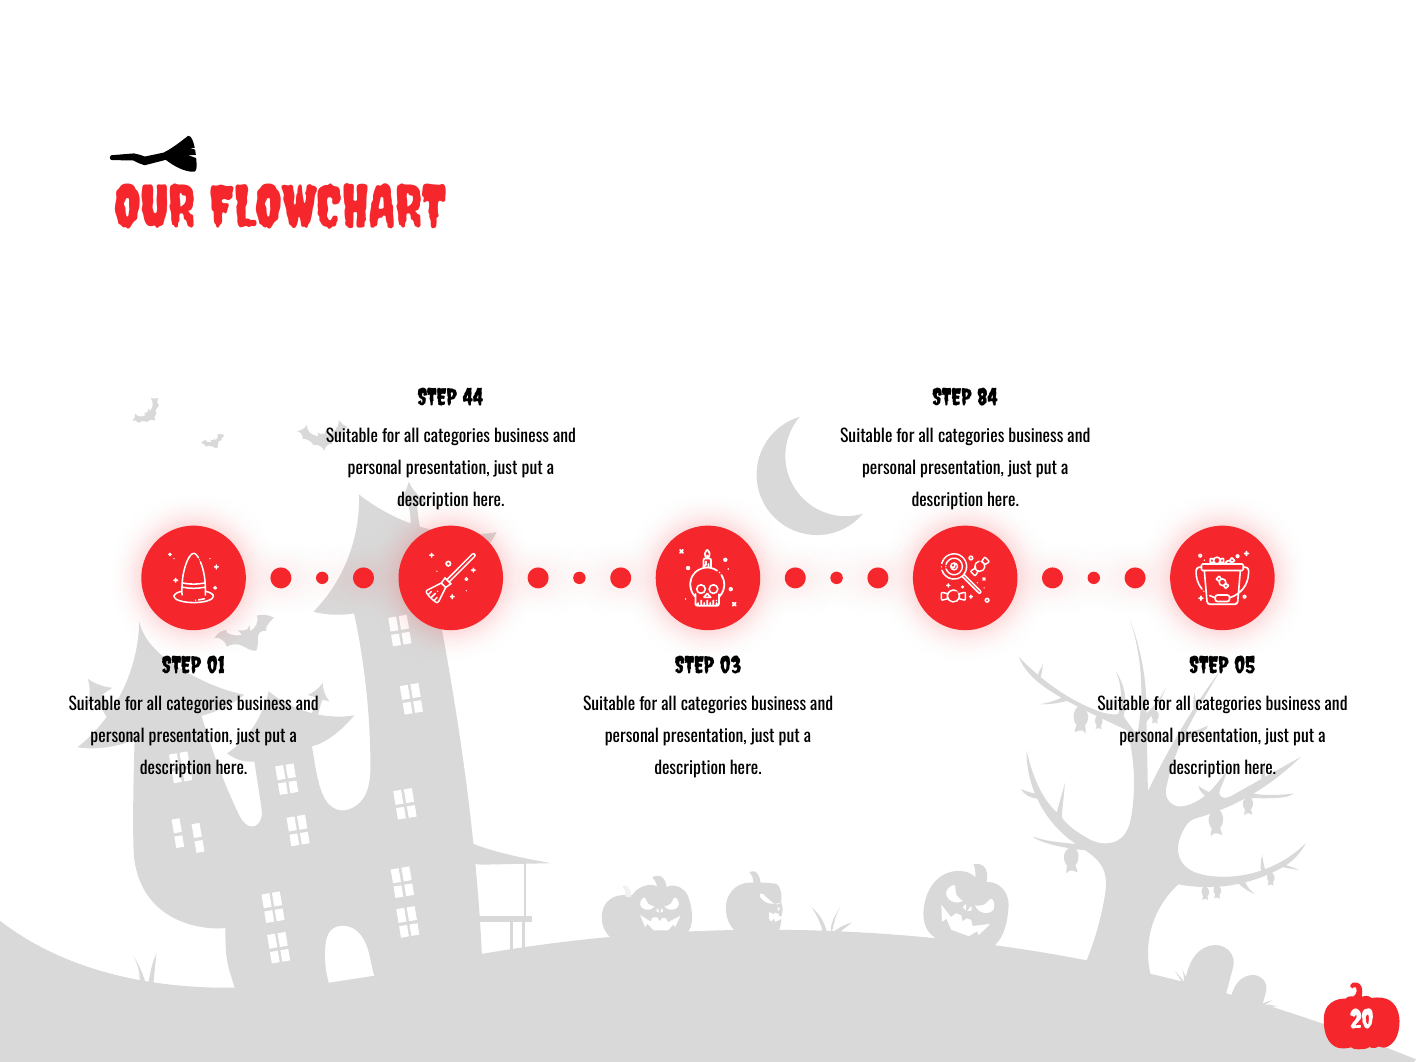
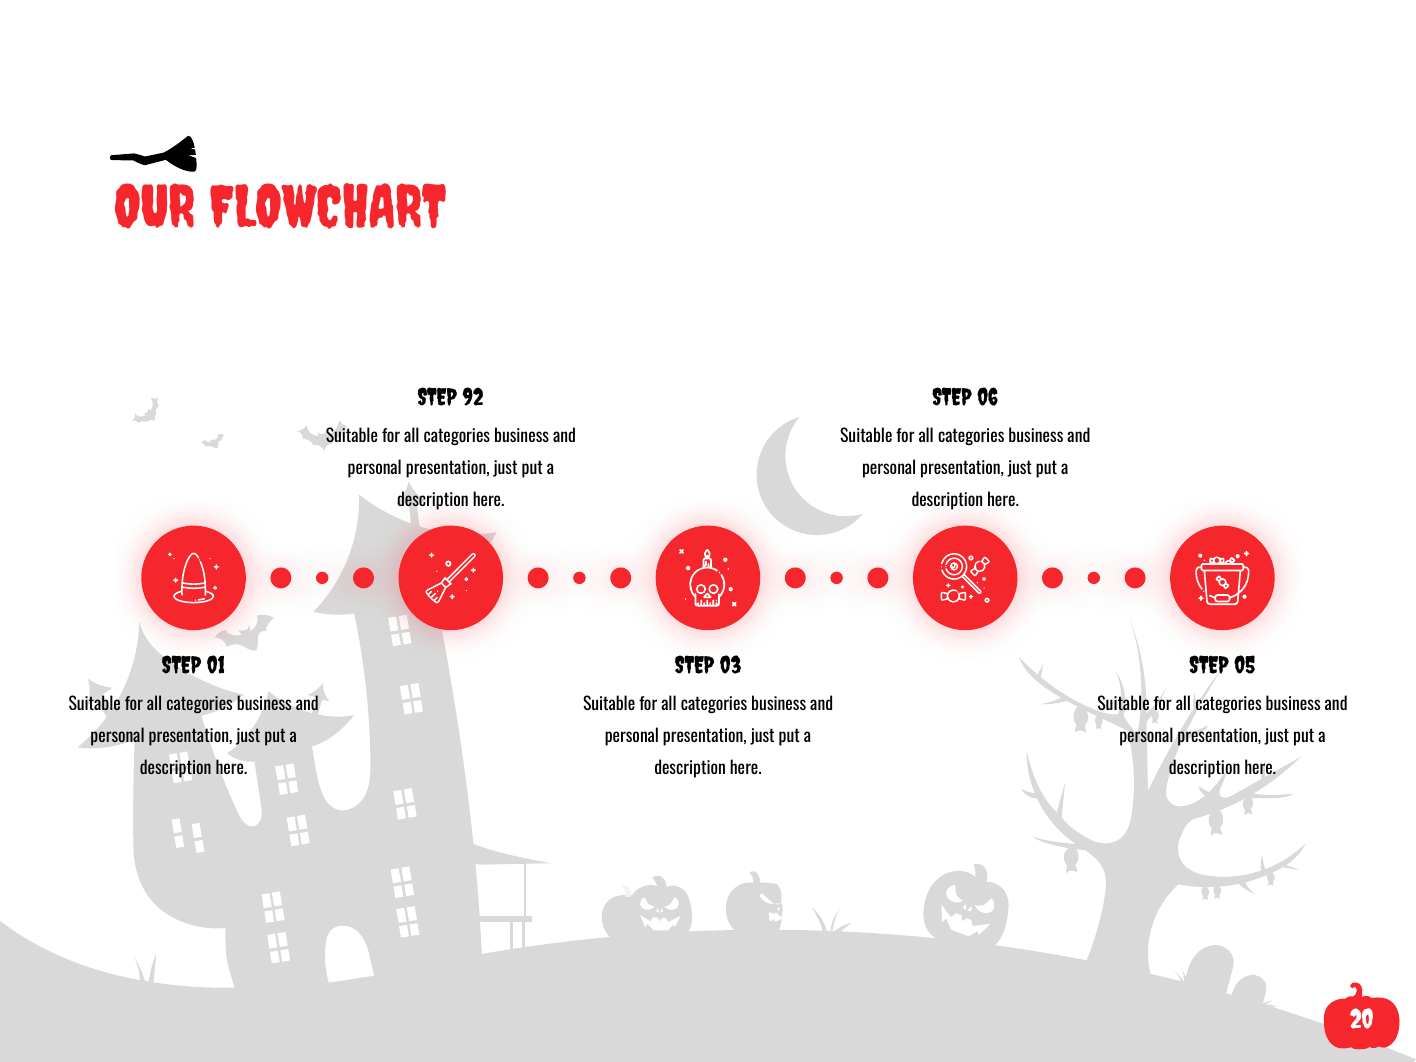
84: 84 -> 06 (988, 398)
44: 44 -> 92 (473, 398)
